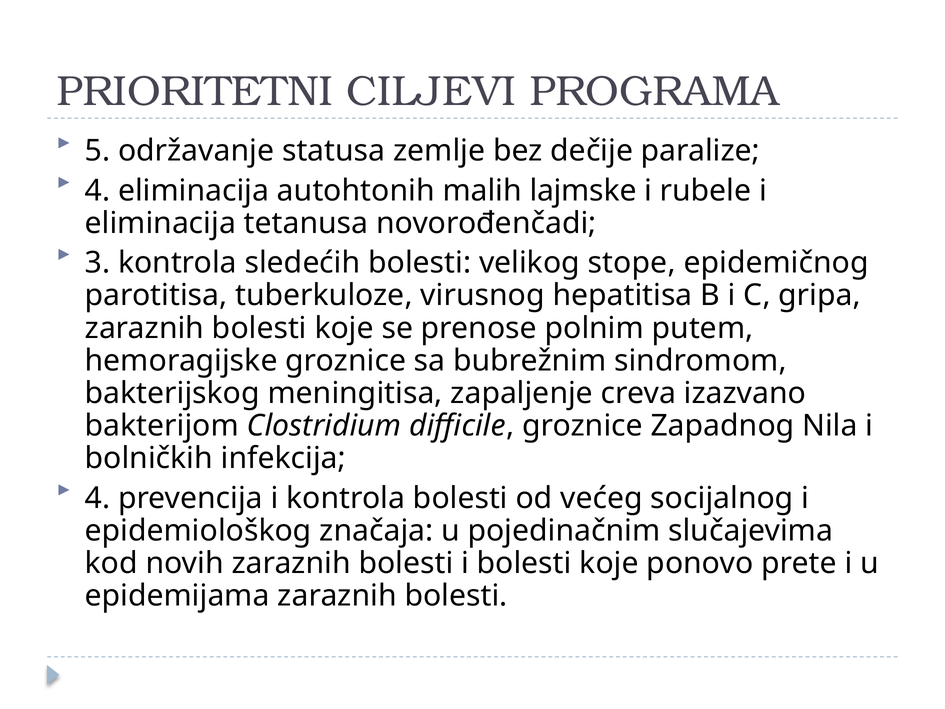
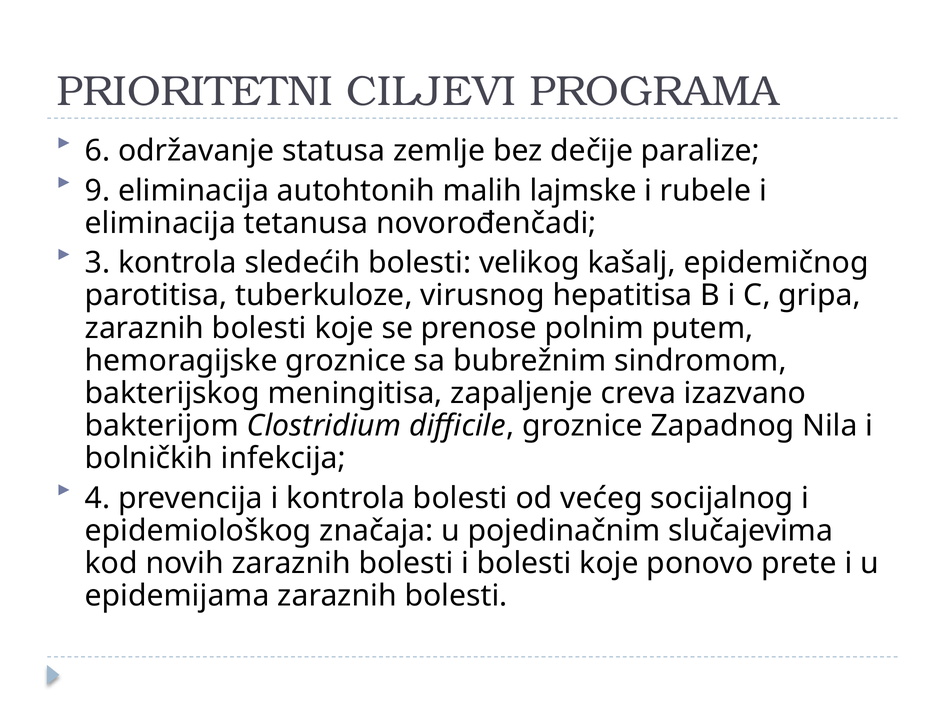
5: 5 -> 6 (98, 151)
4: 4 -> 9 (98, 191)
stope: stope -> kašalj (632, 263)
